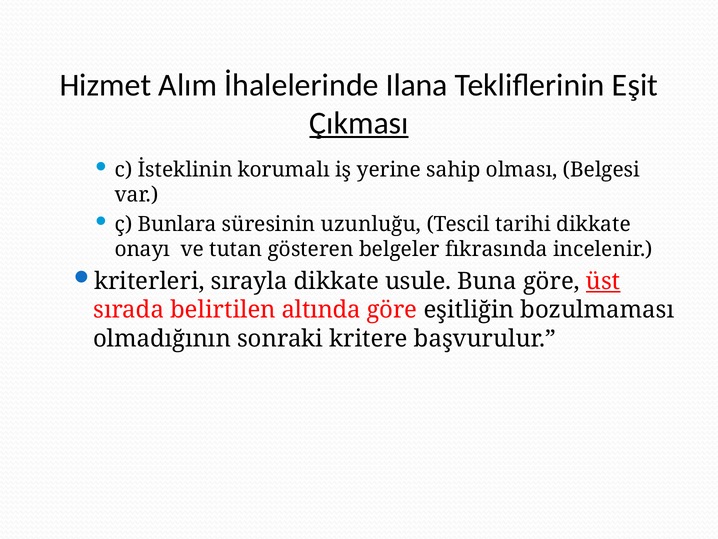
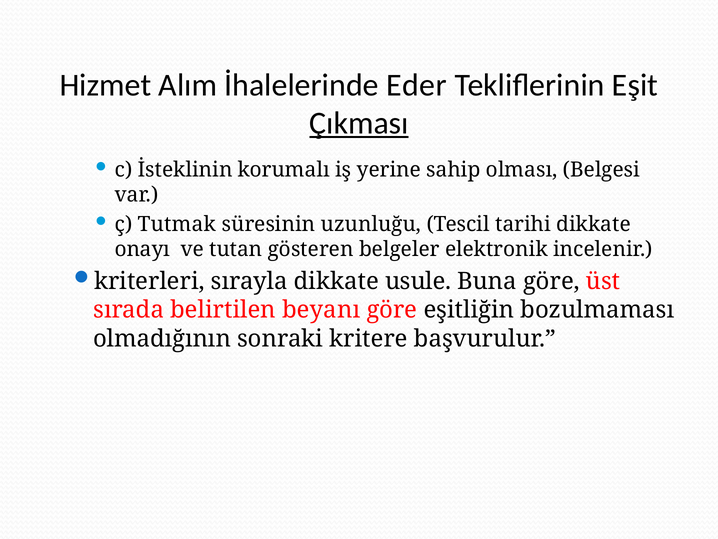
Ilana: Ilana -> Eder (417, 85)
Bunlara: Bunlara -> Tutmak (177, 224)
fıkrasında: fıkrasında -> elektronik (496, 249)
üst underline: present -> none (603, 281)
altında: altında -> beyanı (321, 310)
